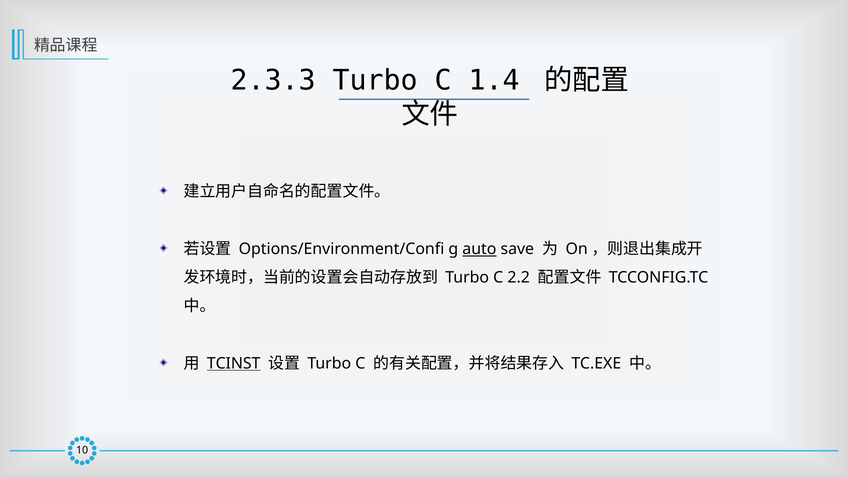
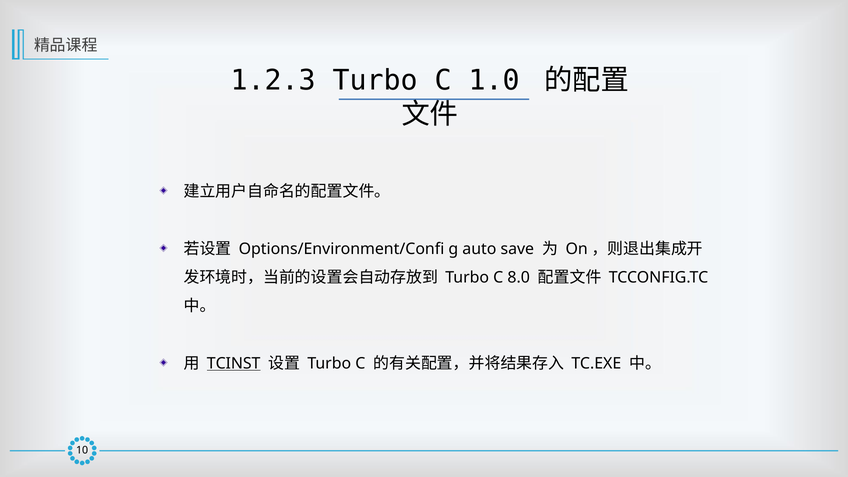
2.3.3: 2.3.3 -> 1.2.3 (273, 81)
1.4: 1.4 -> 1.0 (494, 81)
auto underline: present -> none (479, 249)
2.2: 2.2 -> 8.0 (519, 278)
